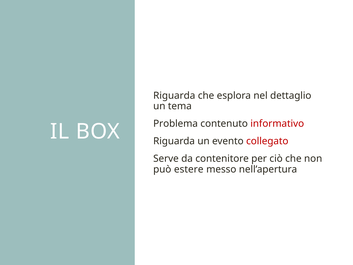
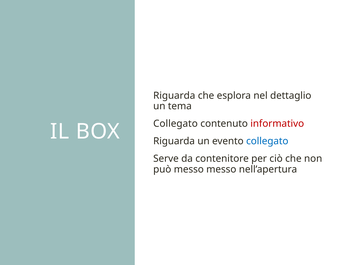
Problema: Problema -> Collegato (175, 124)
collegato colour: red -> blue (267, 141)
può estere: estere -> messo (189, 169)
